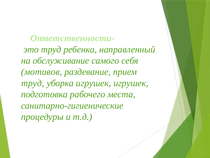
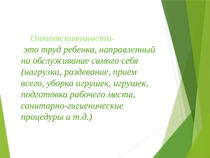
мотивов: мотивов -> нагрузки (42, 72)
труд: труд -> всего (33, 83)
